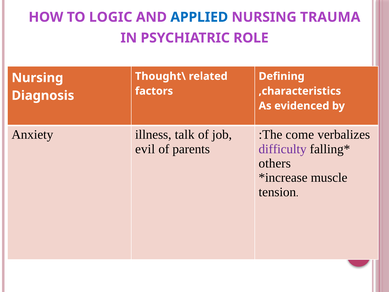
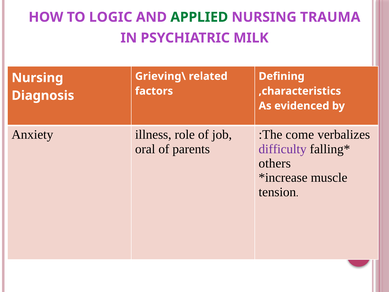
APPLIED colour: blue -> green (199, 17)
ROLE: ROLE -> MILK (251, 38)
Thought\: Thought\ -> Grieving\ (160, 76)
talk: talk -> role (185, 135)
evil: evil -> oral (145, 149)
